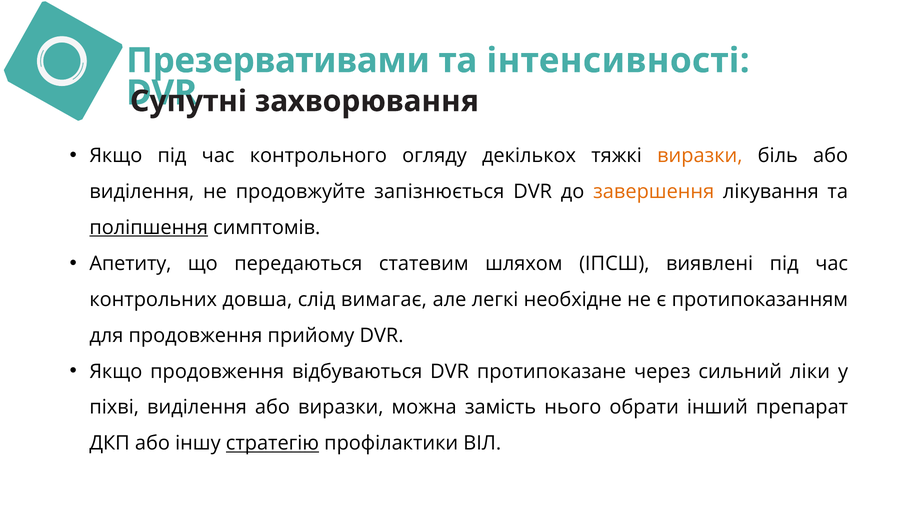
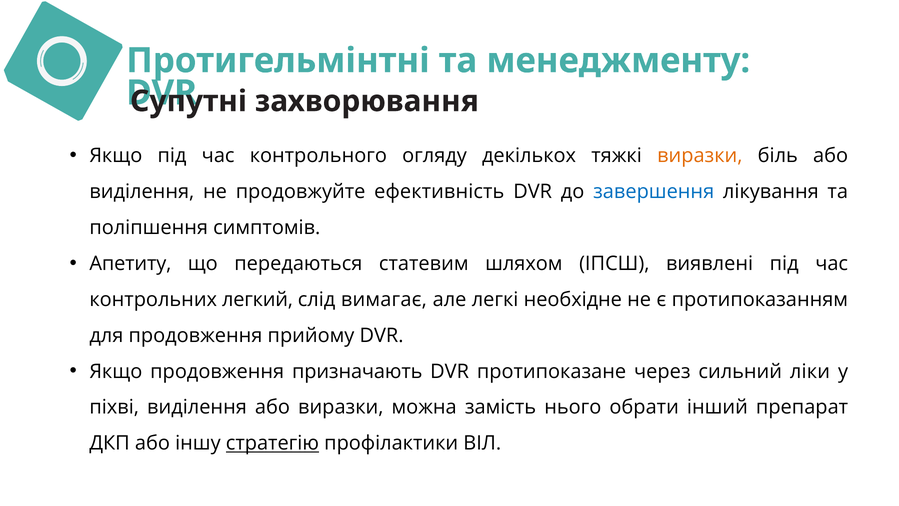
Презервативами: Презервативами -> Протигельмінтні (278, 61)
інтенсивності: інтенсивності -> менеджменту (618, 61)
запізнюється: запізнюється -> ефективність (439, 191)
завершення colour: orange -> blue (654, 191)
поліпшення underline: present -> none (149, 227)
довша: довша -> легкий (258, 299)
відбуваються: відбуваються -> призначають (357, 371)
